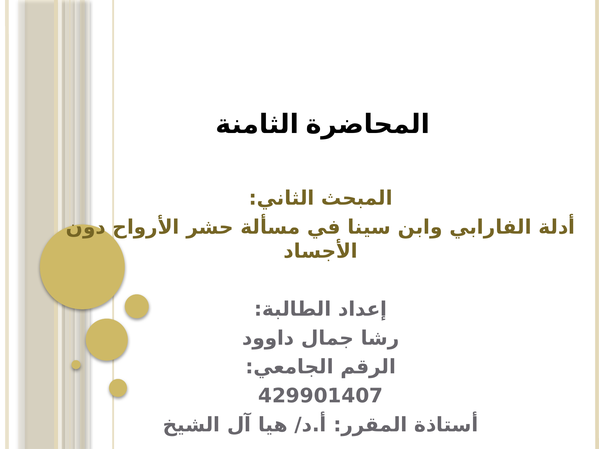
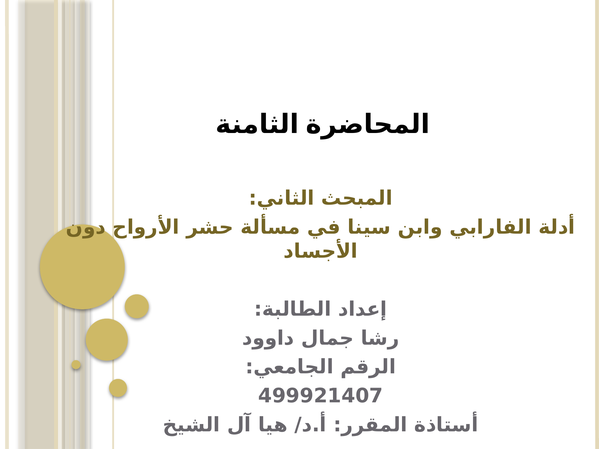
429901407: 429901407 -> 499921407 (321, 396)
